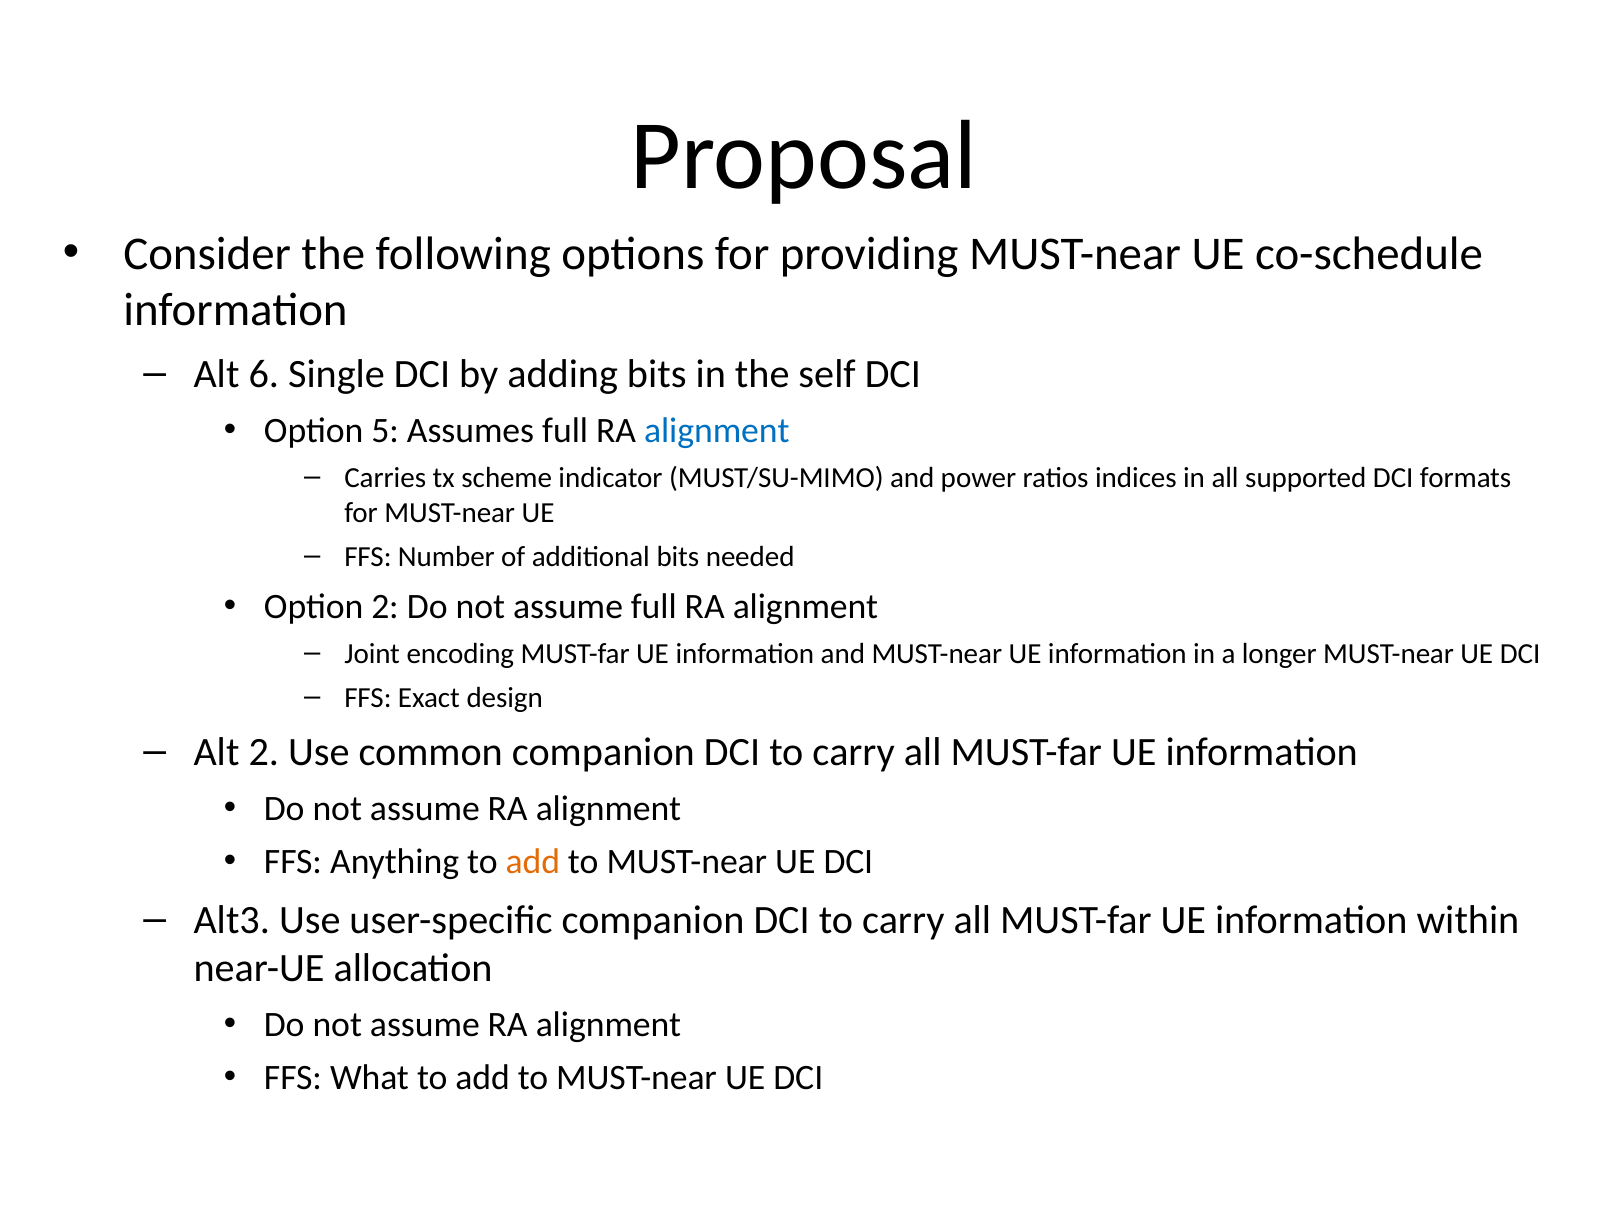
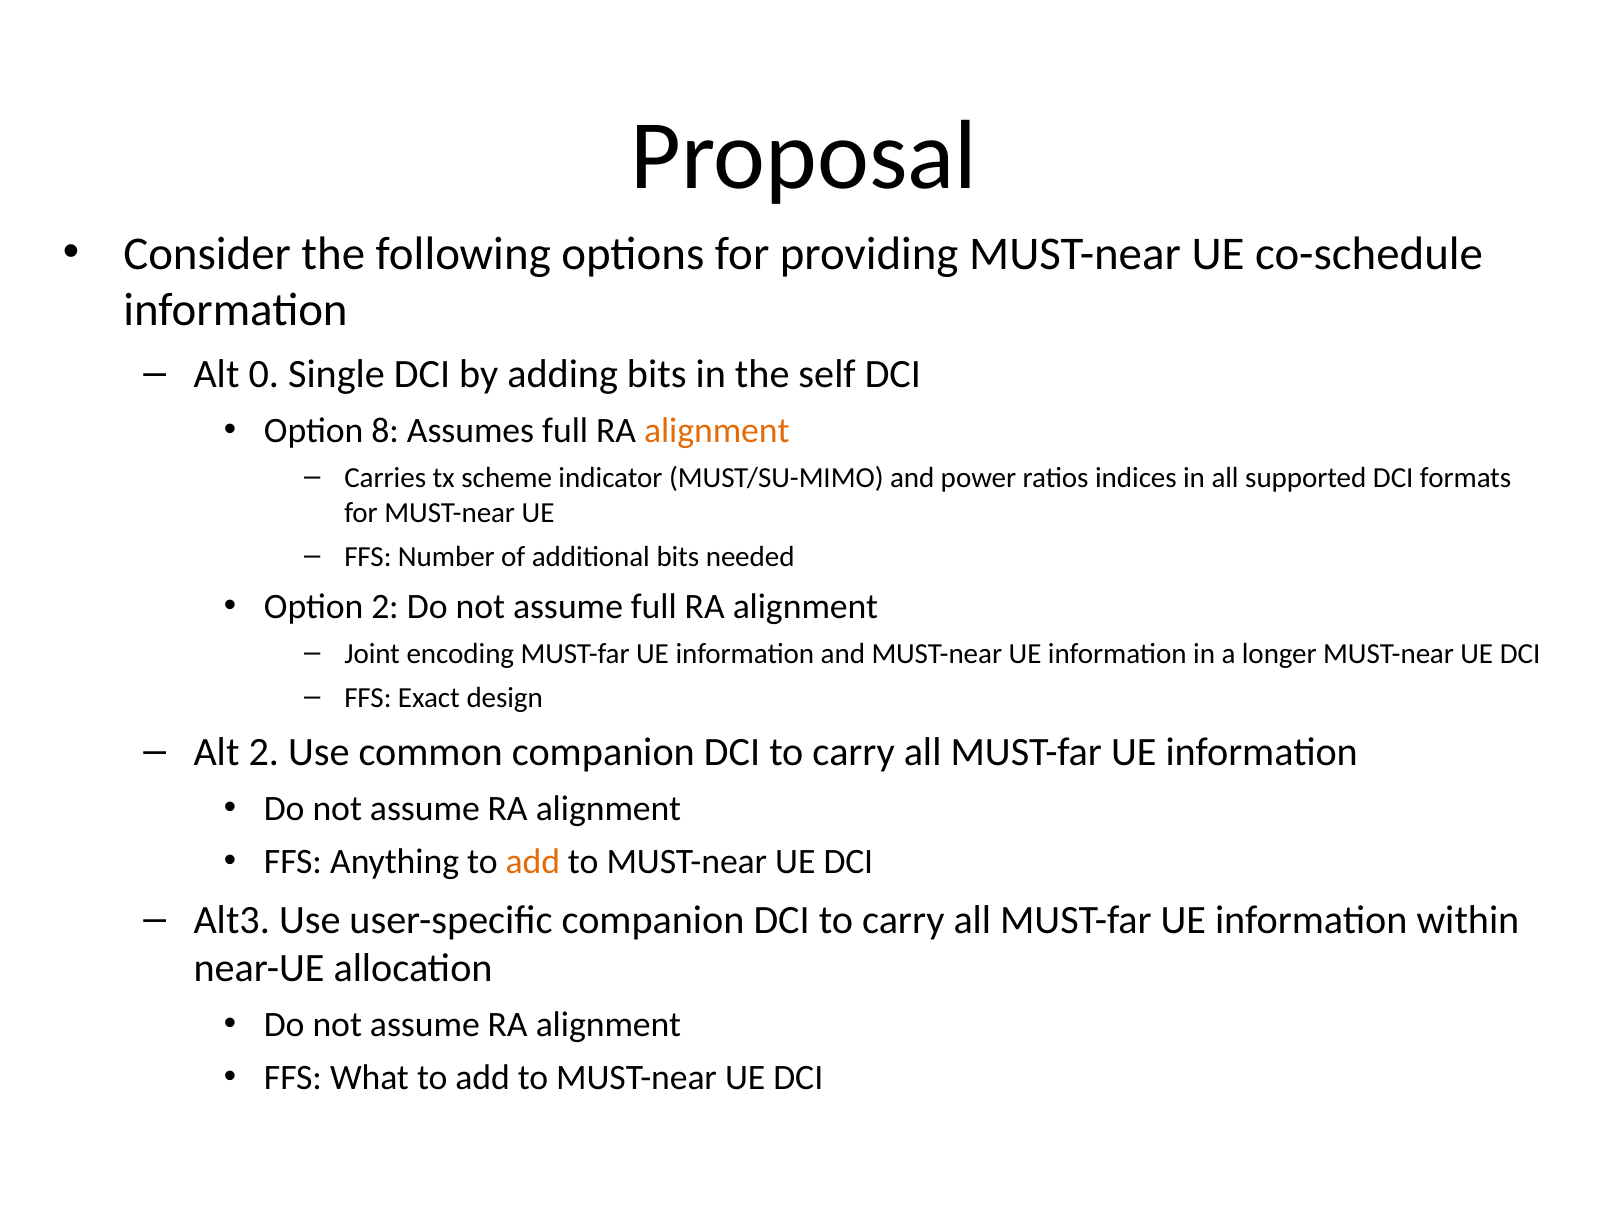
6: 6 -> 0 (264, 374)
5: 5 -> 8 (385, 430)
alignment colour: blue -> orange (717, 430)
